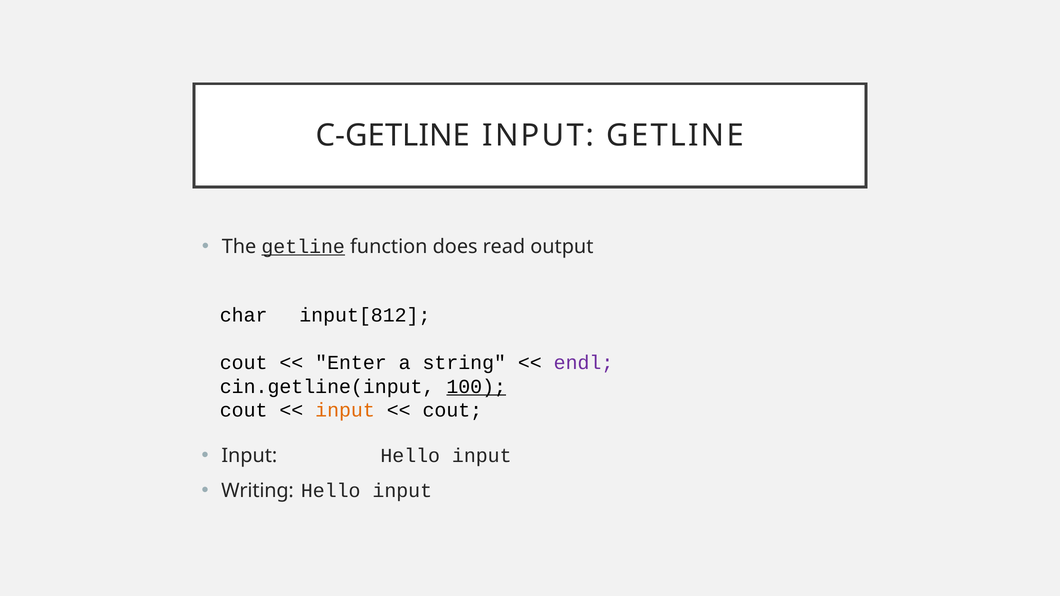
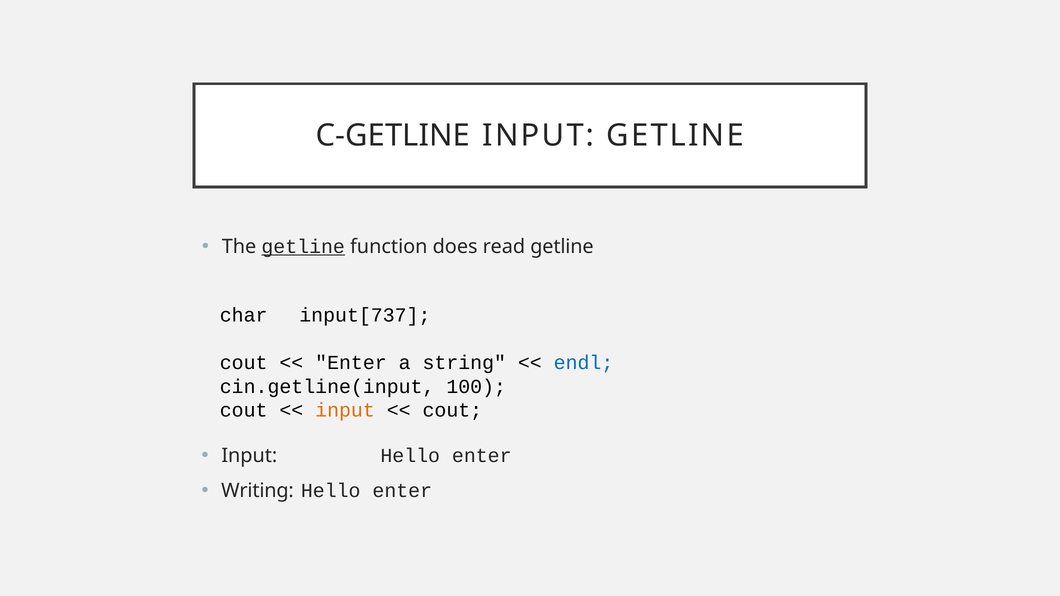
read output: output -> getline (562, 247)
input[812: input[812 -> input[737 (365, 315)
endl colour: purple -> blue (584, 363)
100 underline: present -> none (476, 387)
Input Hello input: input -> enter (482, 456)
input: input -> enter (402, 491)
